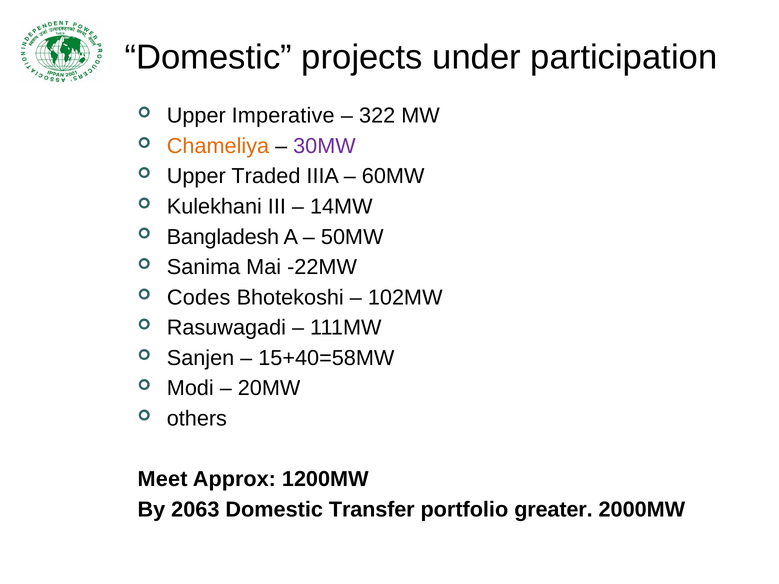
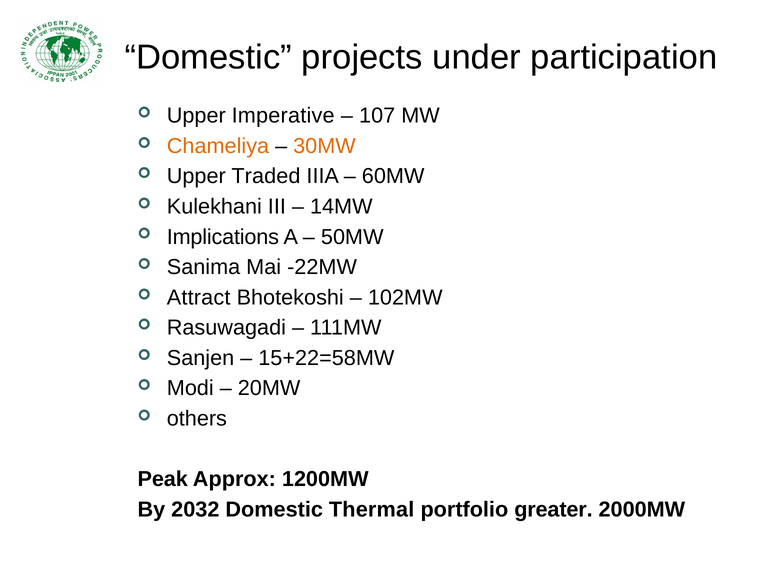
322: 322 -> 107 (377, 116)
30MW colour: purple -> orange (324, 146)
Bangladesh: Bangladesh -> Implications (223, 237)
Codes: Codes -> Attract (199, 298)
15+40=58MW: 15+40=58MW -> 15+22=58MW (326, 358)
Meet: Meet -> Peak (163, 479)
2063: 2063 -> 2032 (195, 510)
Transfer: Transfer -> Thermal (372, 510)
